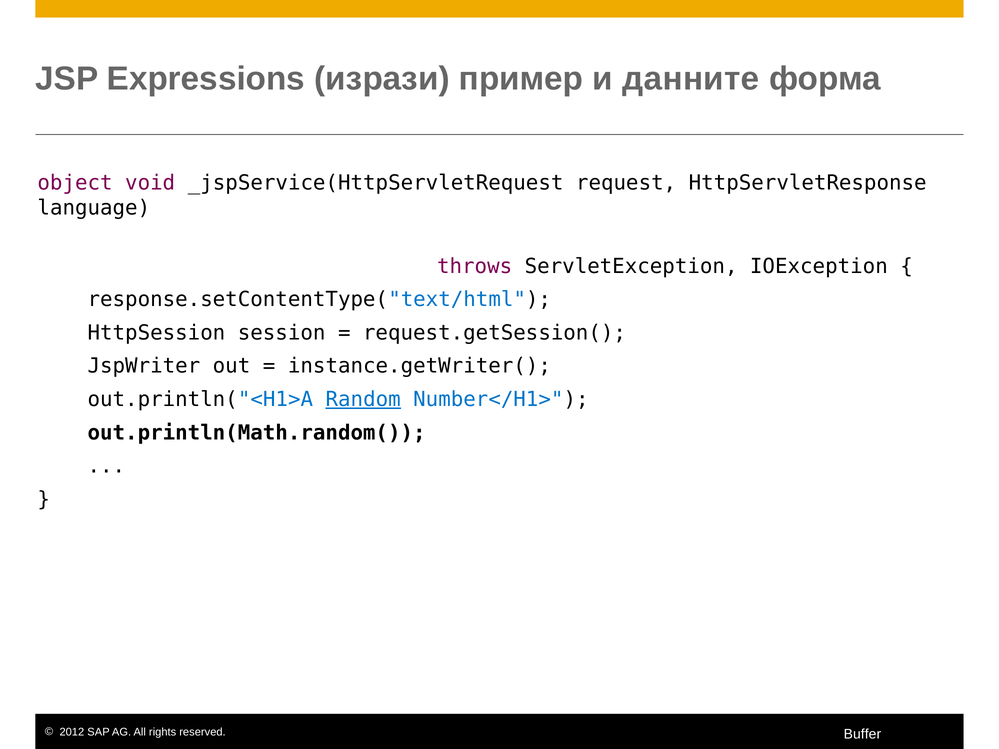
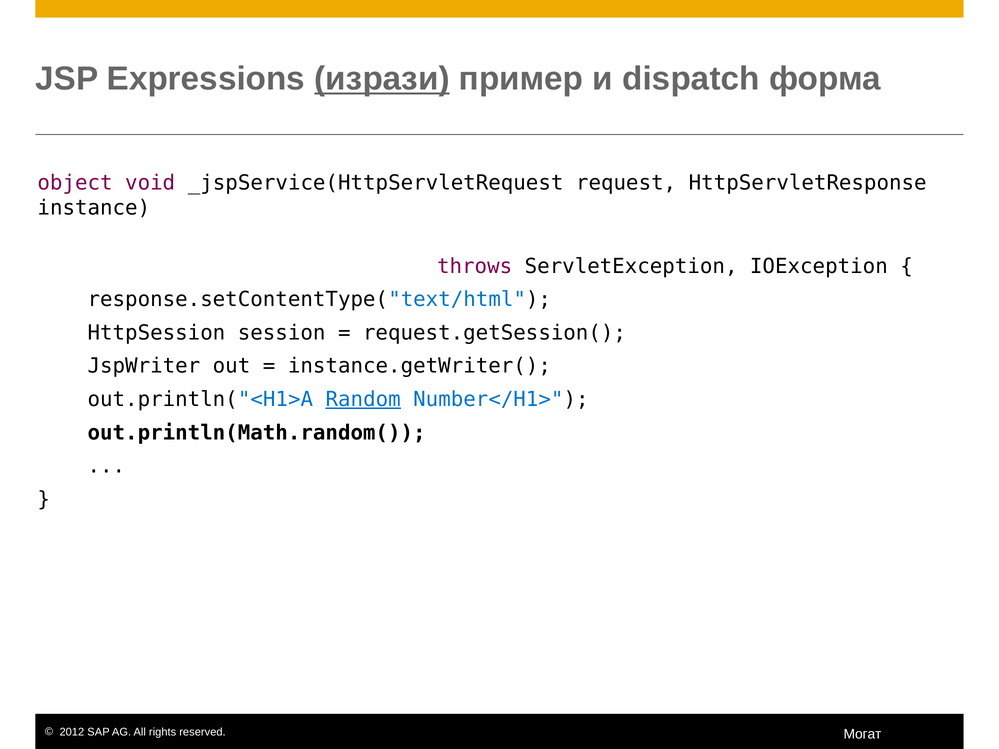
изрази underline: none -> present (382, 79)
данните: данните -> dispatch (691, 79)
language: language -> instance (94, 208)
Buffer: Buffer -> Могат (863, 735)
